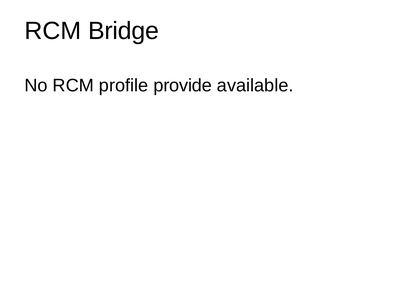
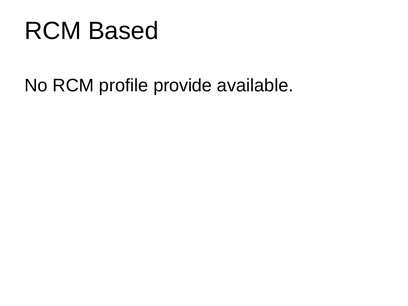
Bridge: Bridge -> Based (123, 31)
